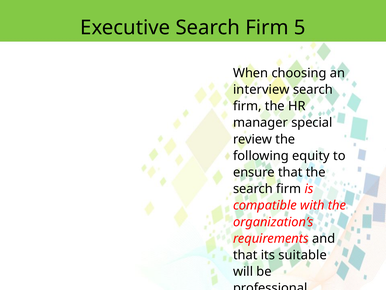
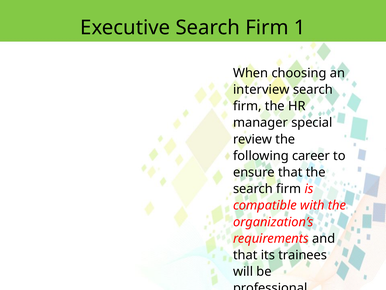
5: 5 -> 1 (300, 28)
equity: equity -> career (311, 156)
suitable: suitable -> trainees (303, 255)
